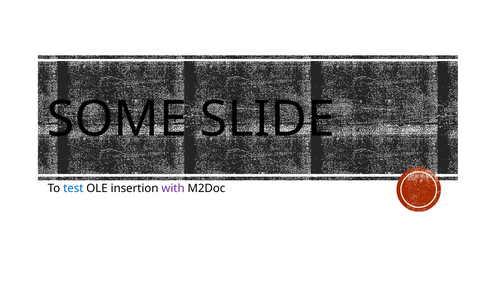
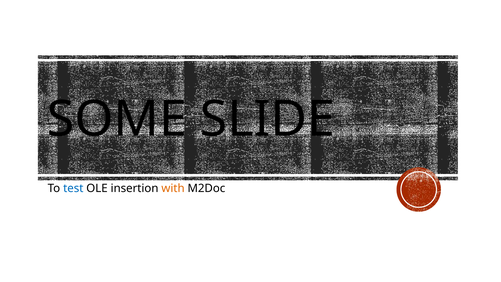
with colour: purple -> orange (173, 188)
